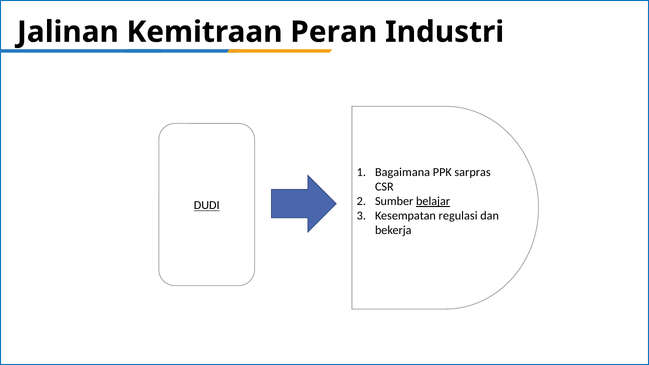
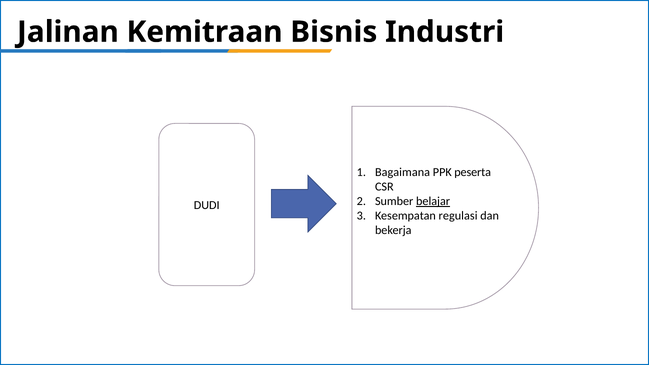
Peran: Peran -> Bisnis (334, 32)
sarpras: sarpras -> peserta (473, 172)
DUDI underline: present -> none (207, 205)
